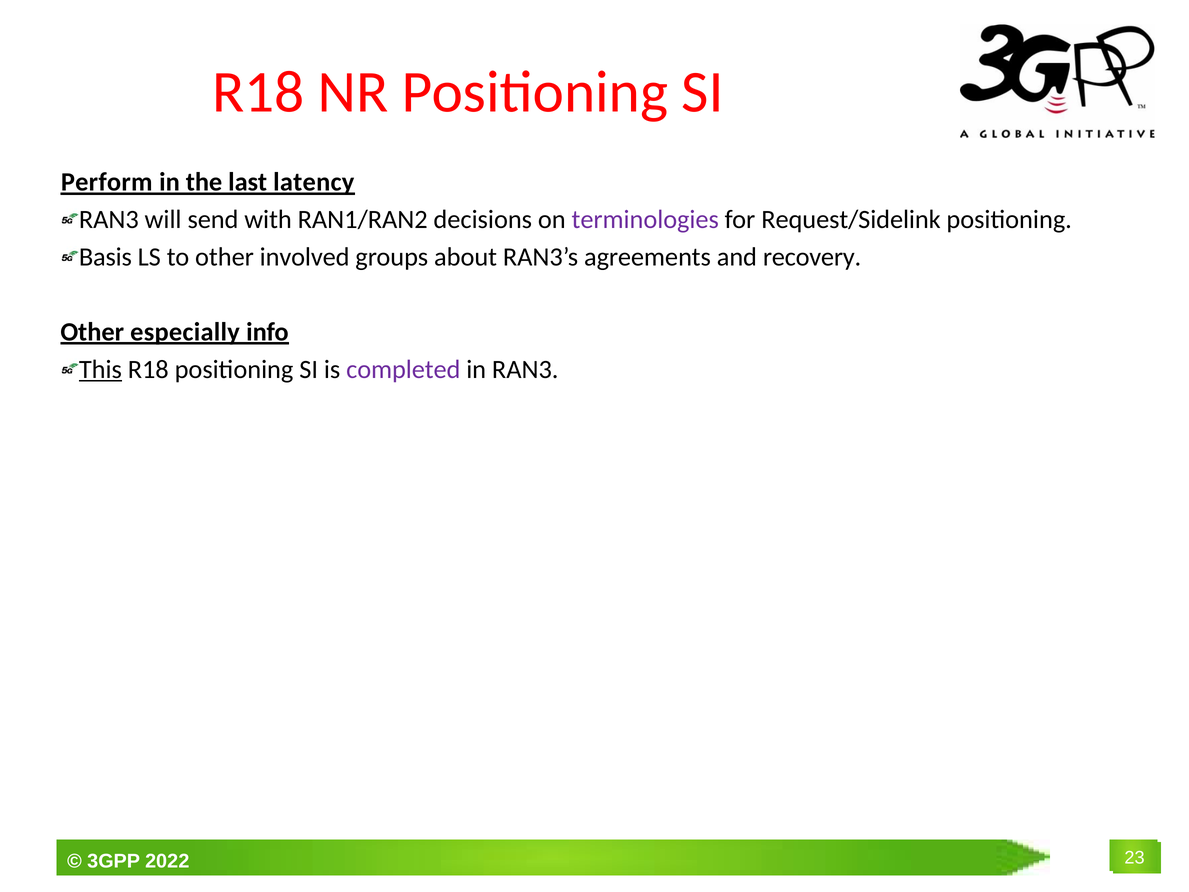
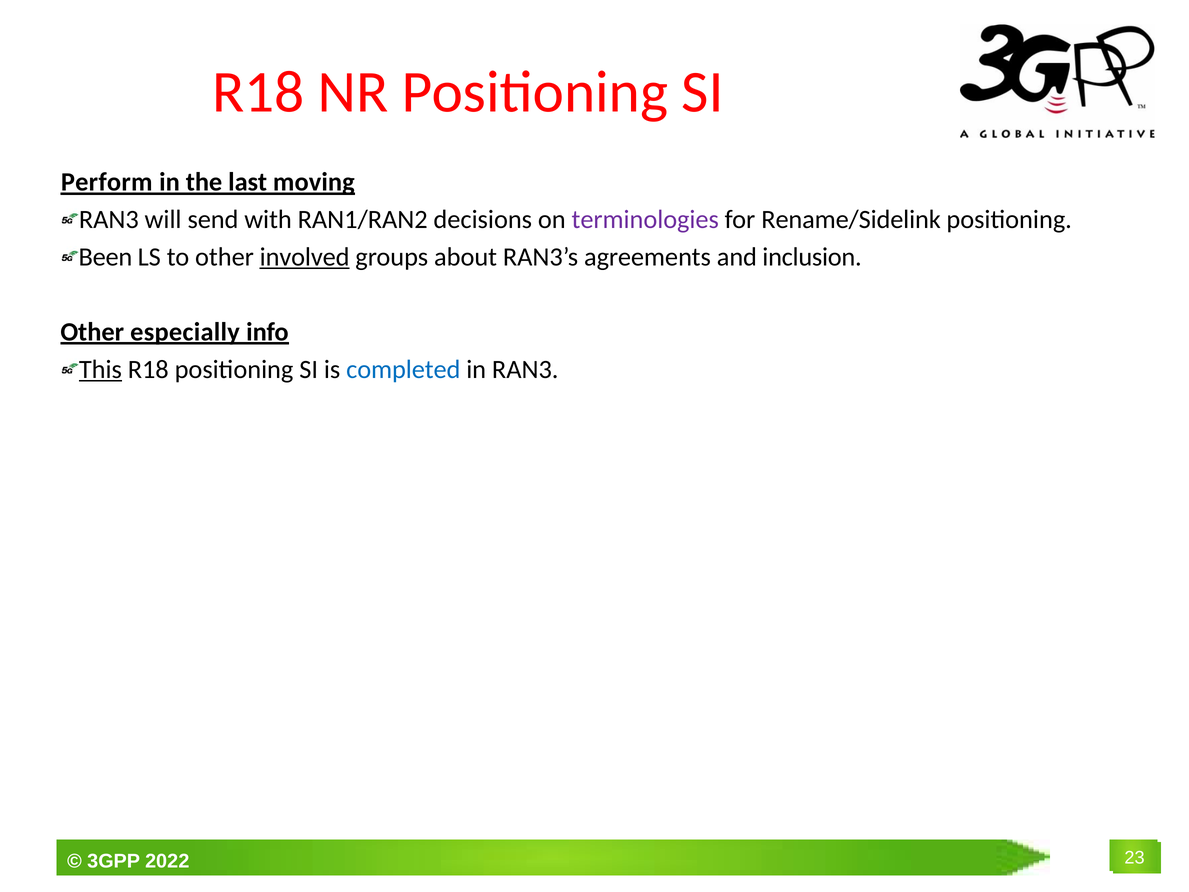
latency: latency -> moving (314, 182)
Request/Sidelink: Request/Sidelink -> Rename/Sidelink (851, 219)
Basis: Basis -> Been (105, 257)
involved underline: none -> present (305, 257)
recovery: recovery -> inclusion (812, 257)
completed colour: purple -> blue (403, 369)
